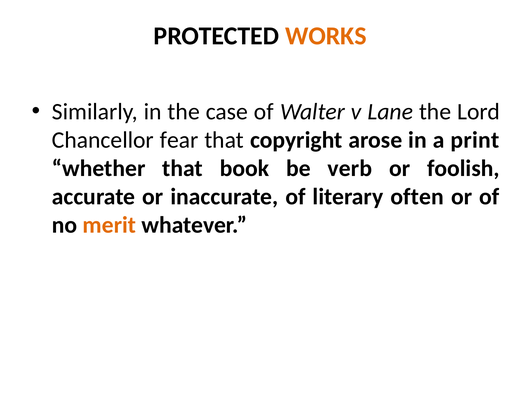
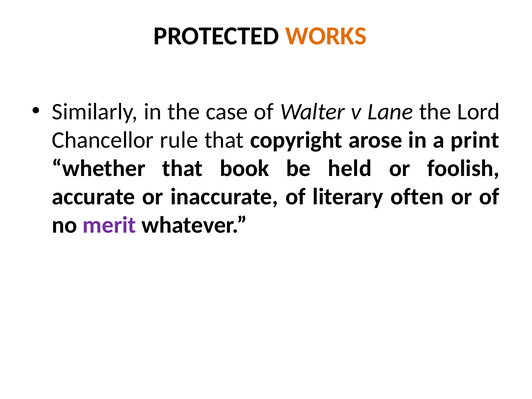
fear: fear -> rule (179, 140)
verb: verb -> held (350, 168)
merit colour: orange -> purple (109, 225)
